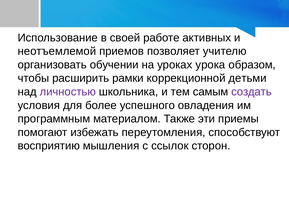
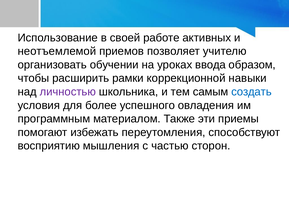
урока: урока -> ввода (210, 65)
детьми: детьми -> навыки (248, 78)
создать colour: purple -> blue (251, 92)
ссылок: ссылок -> частью (170, 146)
